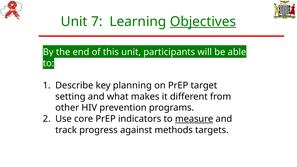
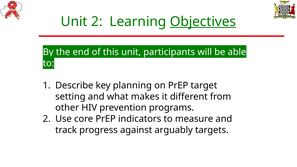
Unit 7: 7 -> 2 (97, 22)
measure underline: present -> none (194, 119)
methods: methods -> arguably (174, 130)
